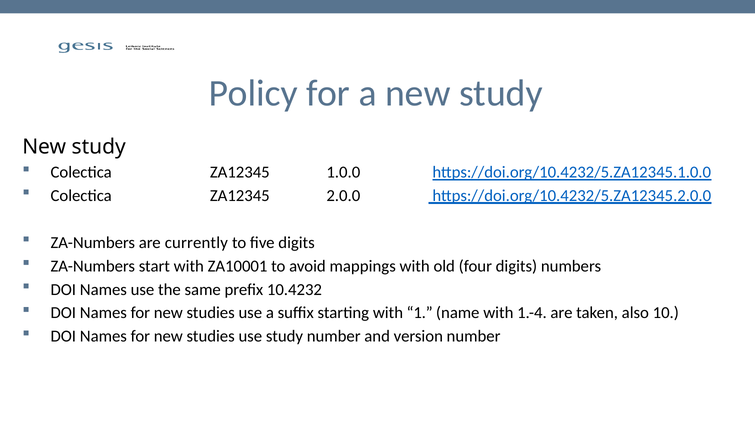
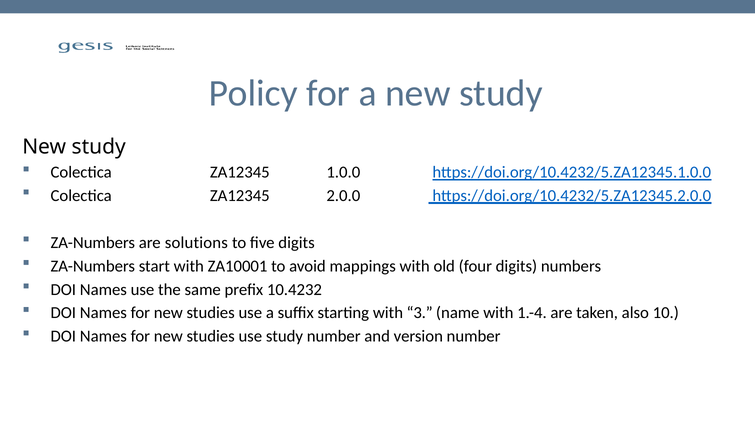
currently: currently -> solutions (196, 243)
1: 1 -> 3 (420, 313)
